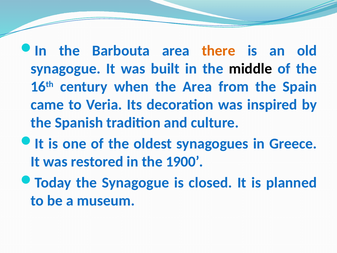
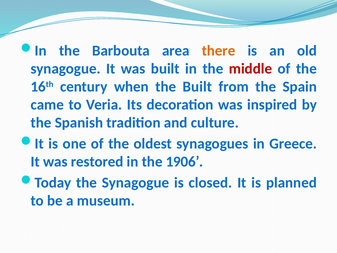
middle colour: black -> red (250, 68)
the Area: Area -> Built (197, 86)
1900: 1900 -> 1906 (184, 161)
